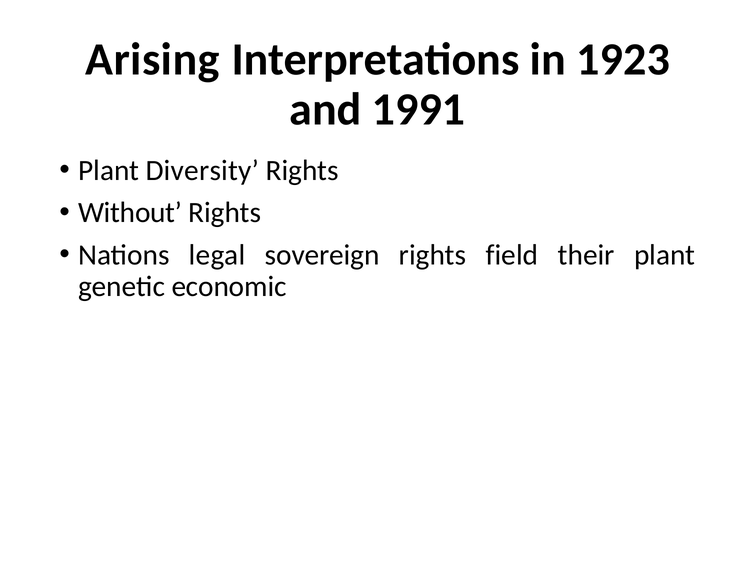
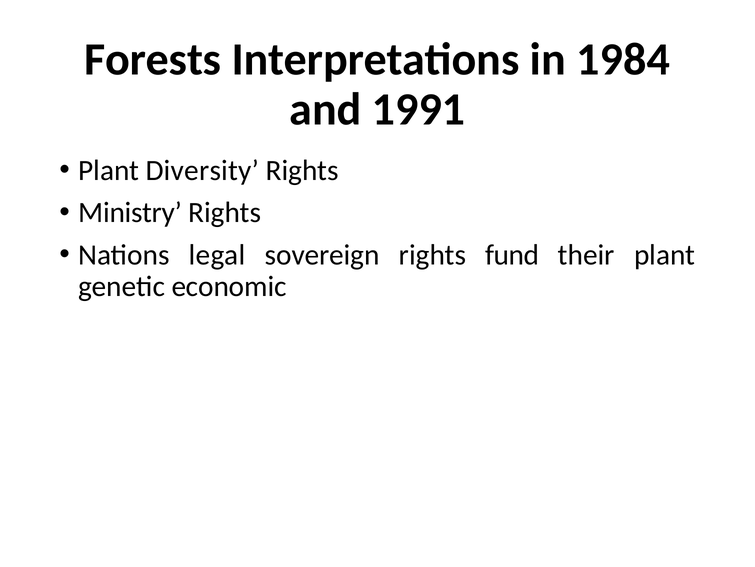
Arising: Arising -> Forests (153, 60)
1923: 1923 -> 1984 (623, 60)
Without: Without -> Ministry (130, 212)
field: field -> fund (512, 255)
